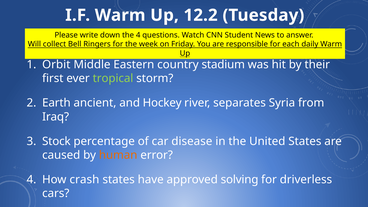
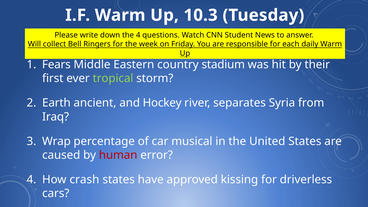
12.2: 12.2 -> 10.3 (201, 15)
Orbit: Orbit -> Fears (56, 65)
Stock: Stock -> Wrap (56, 141)
disease: disease -> musical (192, 141)
human colour: orange -> red (118, 155)
solving: solving -> kissing (239, 180)
